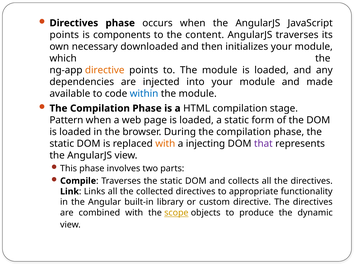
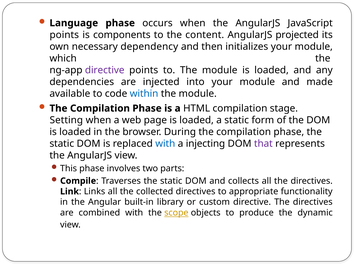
Directives: Directives -> Language (74, 23)
AngularJS traverses: traverses -> projected (297, 35)
downloaded: downloaded -> dependency (149, 47)
directive colour: orange -> purple (105, 70)
Pattern: Pattern -> Setting (66, 120)
with colour: orange -> blue (165, 144)
